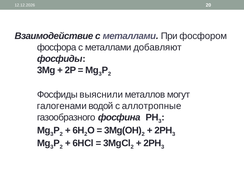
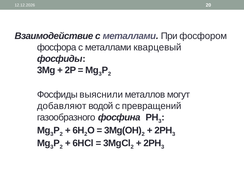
добавляют: добавляют -> кварцевый (157, 47)
галогенами: галогенами -> добавляют (62, 106)
аллотропные: аллотропные -> превращений (152, 106)
